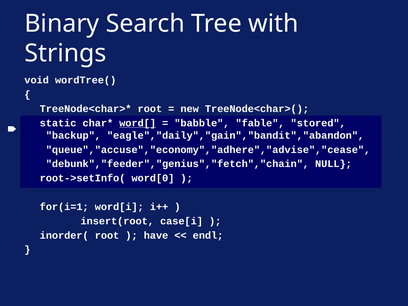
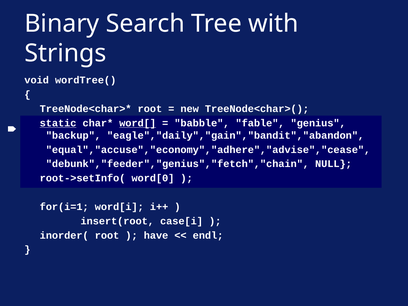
static underline: none -> present (58, 123)
stored: stored -> genius (318, 123)
queue","accuse","economy","adhere","advise","cease: queue","accuse","economy","adhere","advise","cease -> equal","accuse","economy","adhere","advise","cease (208, 150)
